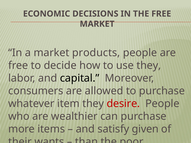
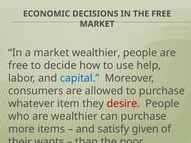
market products: products -> wealthier (96, 53)
use they: they -> help (149, 66)
capital colour: black -> blue (80, 78)
